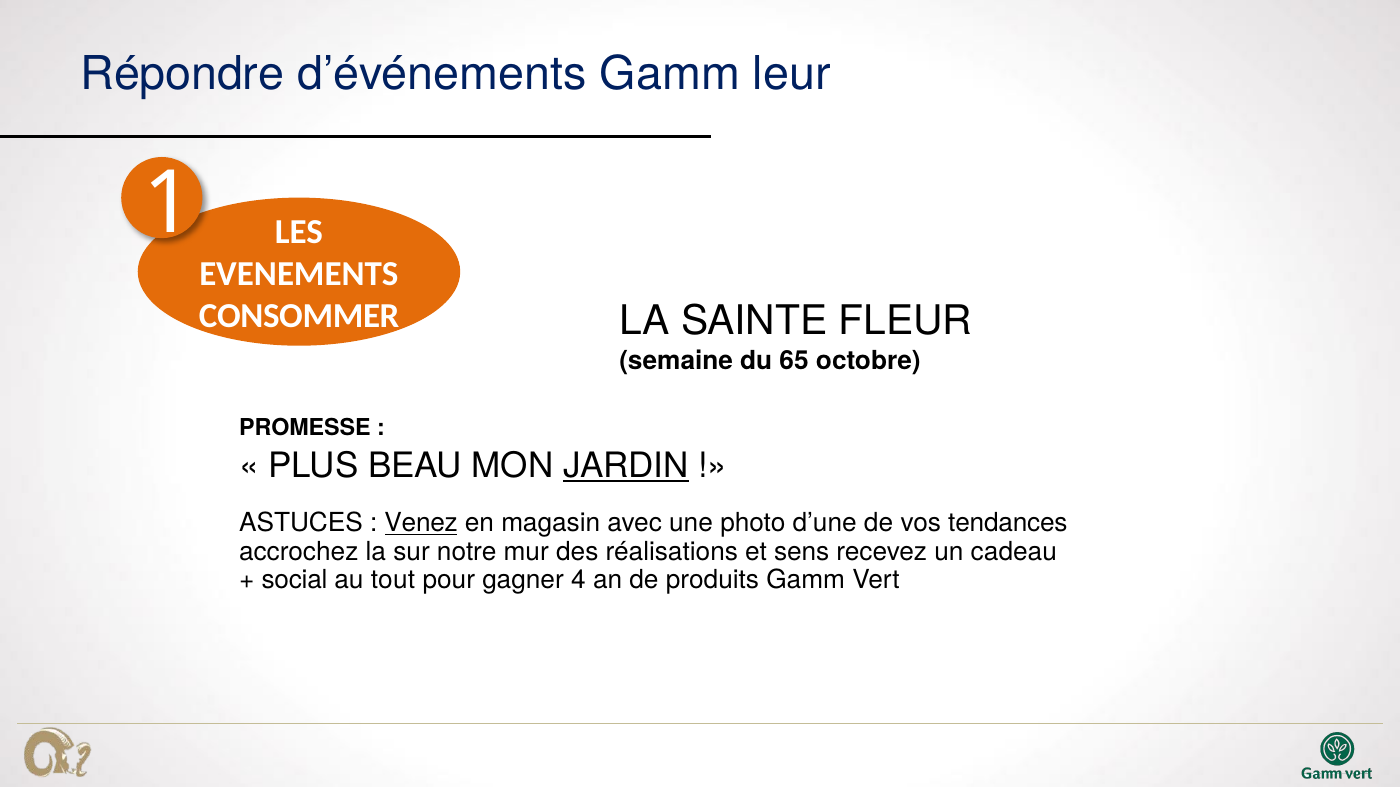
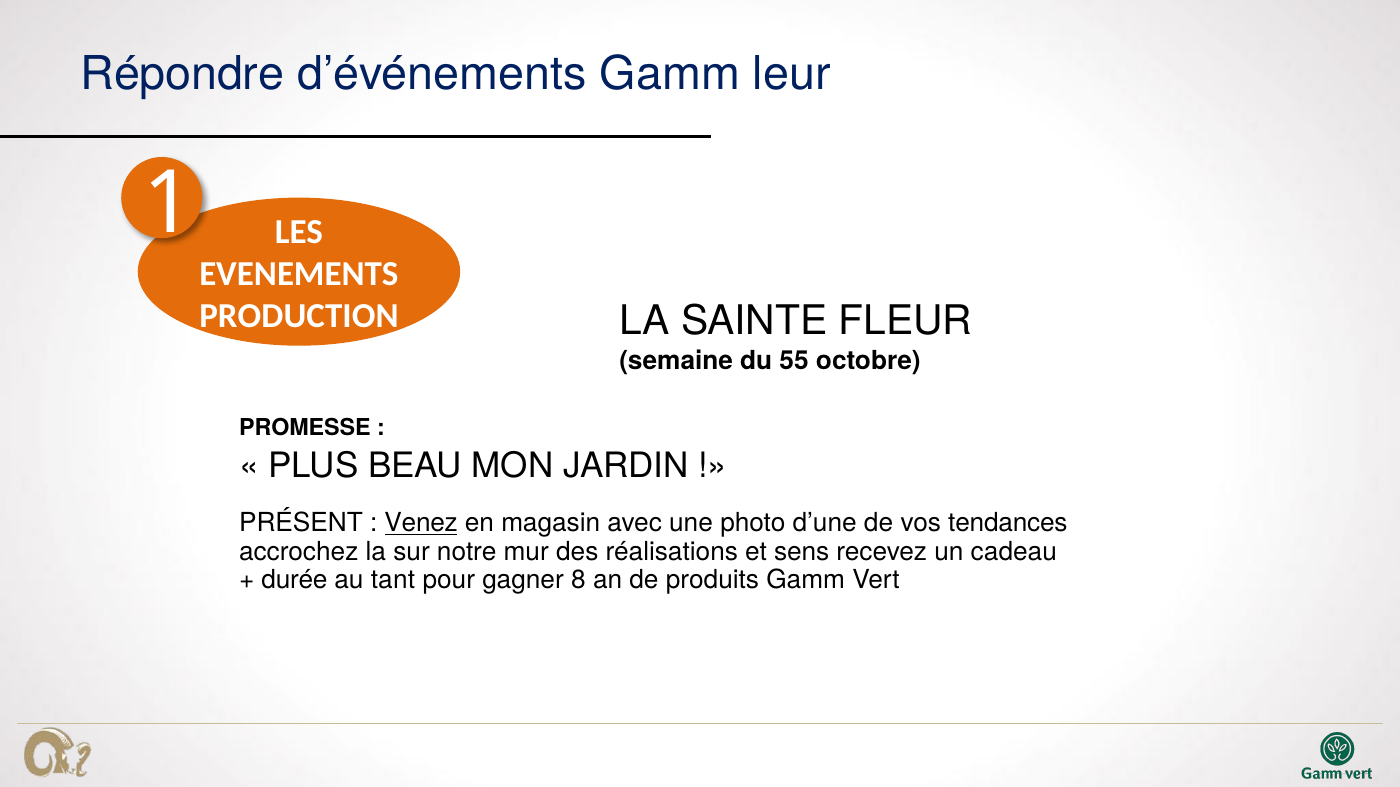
CONSOMMER: CONSOMMER -> PRODUCTION (299, 316)
65: 65 -> 55 (794, 361)
JARDIN underline: present -> none (626, 466)
ASTUCES: ASTUCES -> PRÉSENT (301, 524)
social: social -> durée (295, 580)
tout: tout -> tant (393, 580)
4: 4 -> 8 (578, 580)
